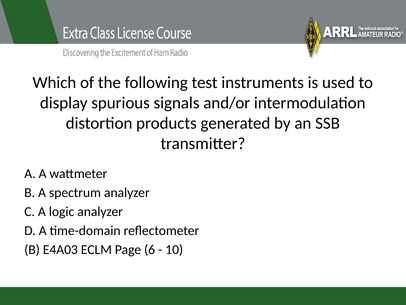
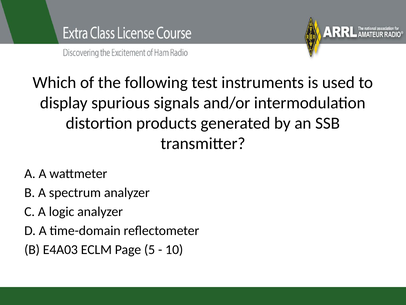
6: 6 -> 5 (150, 249)
